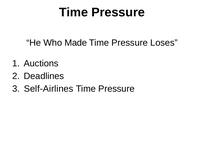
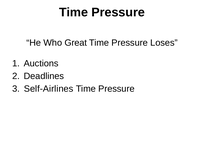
Made: Made -> Great (76, 43)
